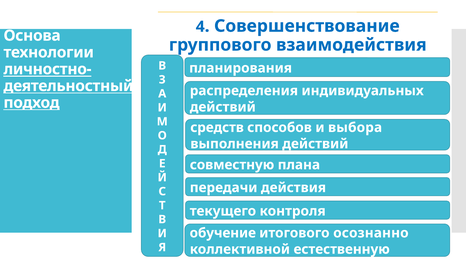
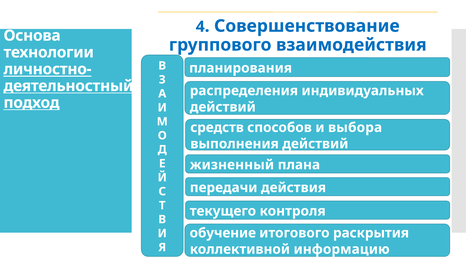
совместную: совместную -> жизненный (232, 165)
осознанно: осознанно -> раскрытия (371, 233)
естественную: естественную -> информацию (342, 249)
